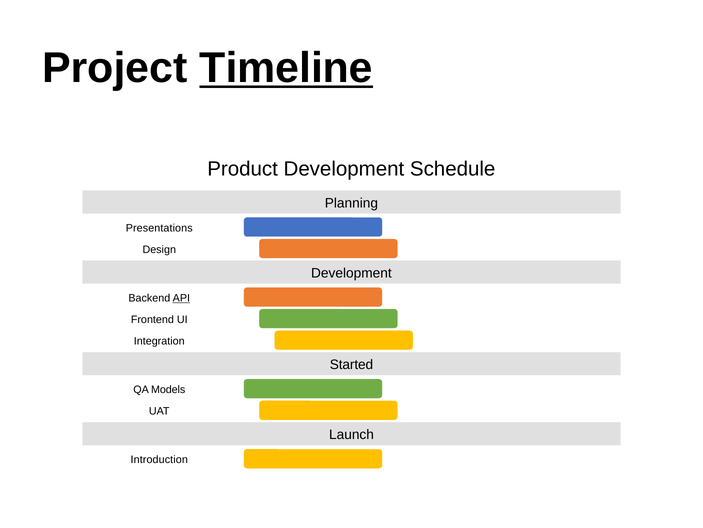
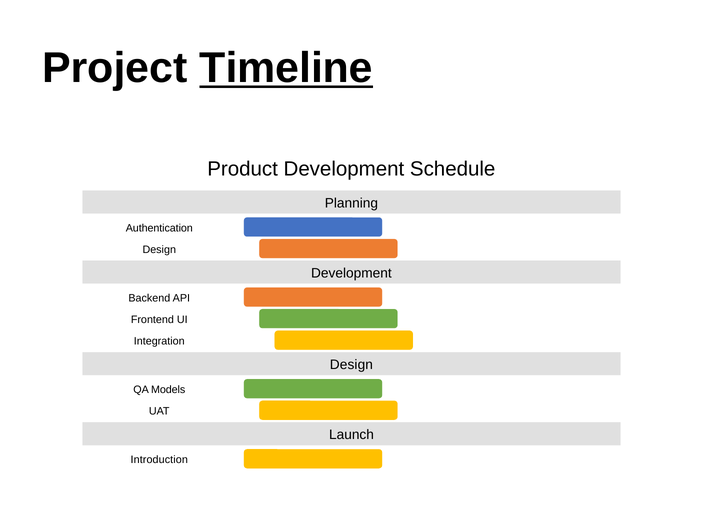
Presentations: Presentations -> Authentication (159, 228)
API underline: present -> none (181, 298)
Started: Started -> Design (351, 364)
